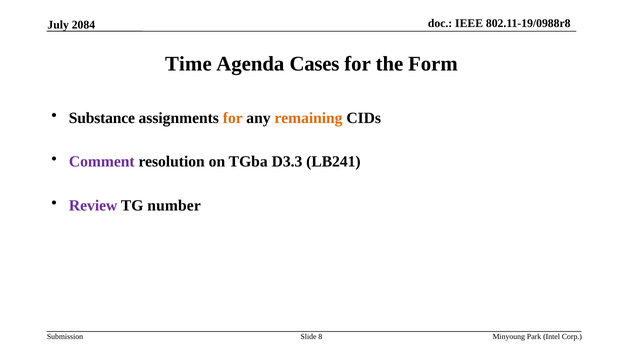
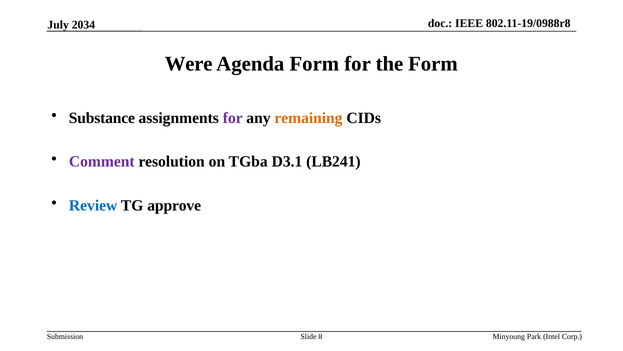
2084: 2084 -> 2034 (83, 25)
Time: Time -> Were (189, 64)
Agenda Cases: Cases -> Form (314, 64)
for colour: orange -> purple (233, 118)
D3.3: D3.3 -> D3.1 (287, 162)
Review colour: purple -> blue (93, 205)
number: number -> approve (174, 205)
